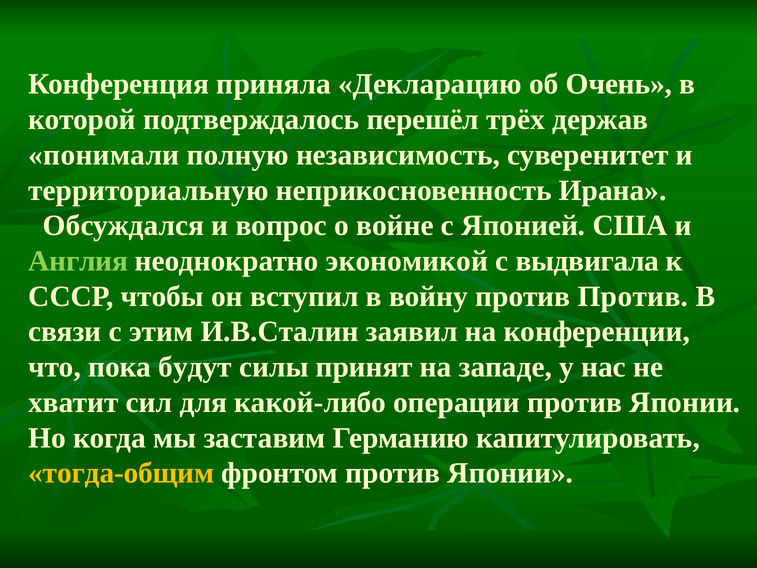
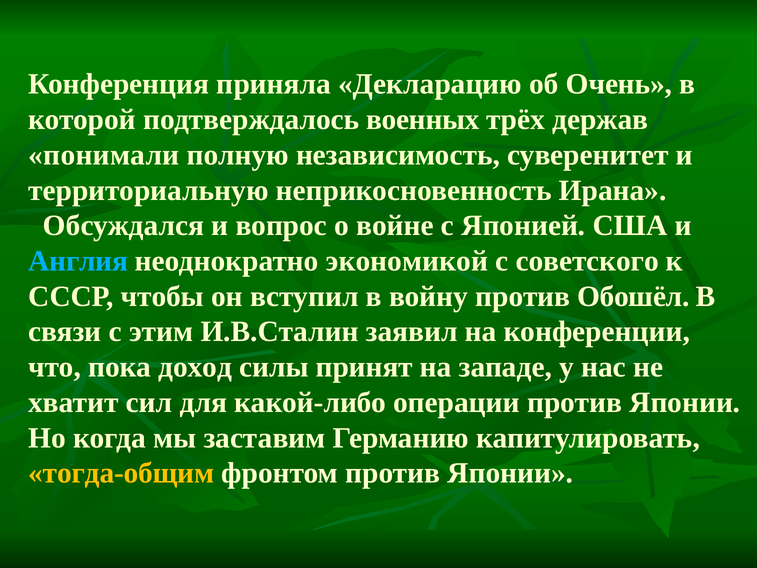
перешёл: перешёл -> военных (423, 120)
Англия colour: light green -> light blue (78, 261)
выдвигала: выдвигала -> советского (587, 261)
против Против: Против -> Обошёл (633, 296)
будут: будут -> доход (195, 367)
